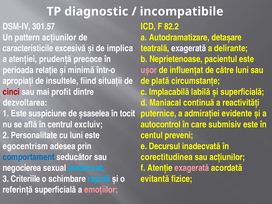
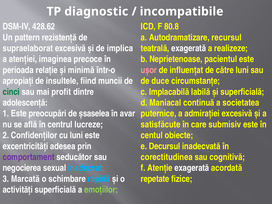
301.57: 301.57 -> 428.62 (44, 27)
82.2: 82.2 -> 80.8 (172, 27)
pattern acţiunilor: acţiunilor -> rezistenţă (59, 37)
detaşare: detaşare -> recursul (227, 37)
caracteristicile: caracteristicile -> supraelaborat (28, 48)
delirante: delirante -> realizeze (231, 48)
prudenţă: prudenţă -> imaginea (55, 59)
situaţii: situaţii -> muncii (110, 81)
plată: plată -> duce (160, 81)
cinci colour: red -> green (11, 92)
dezvoltarea: dezvoltarea -> adolescenţă (25, 103)
reactivităţi: reactivităţi -> societatea (241, 103)
suspiciune: suspiciune -> preocupări (48, 114)
tocit: tocit -> avar (128, 114)
admiraţiei evidente: evidente -> excesivă (237, 114)
excluiv: excluiv -> lucreze (89, 124)
autocontrol: autocontrol -> satisfăcute (161, 124)
Personalitate: Personalitate -> Confidenţilor (34, 135)
preveni: preveni -> obiecte (179, 135)
egocentrism: egocentrism -> excentricităţi (25, 146)
comportament colour: blue -> purple (29, 157)
sau acţiunilor: acţiunilor -> cognitivă (227, 157)
exagerată colour: pink -> white (192, 168)
Criteriile: Criteriile -> Marcată (25, 179)
evitantă: evitantă -> repetate (155, 179)
referinţă: referinţă -> activităţi (18, 190)
emoţiilor colour: pink -> light green (101, 190)
